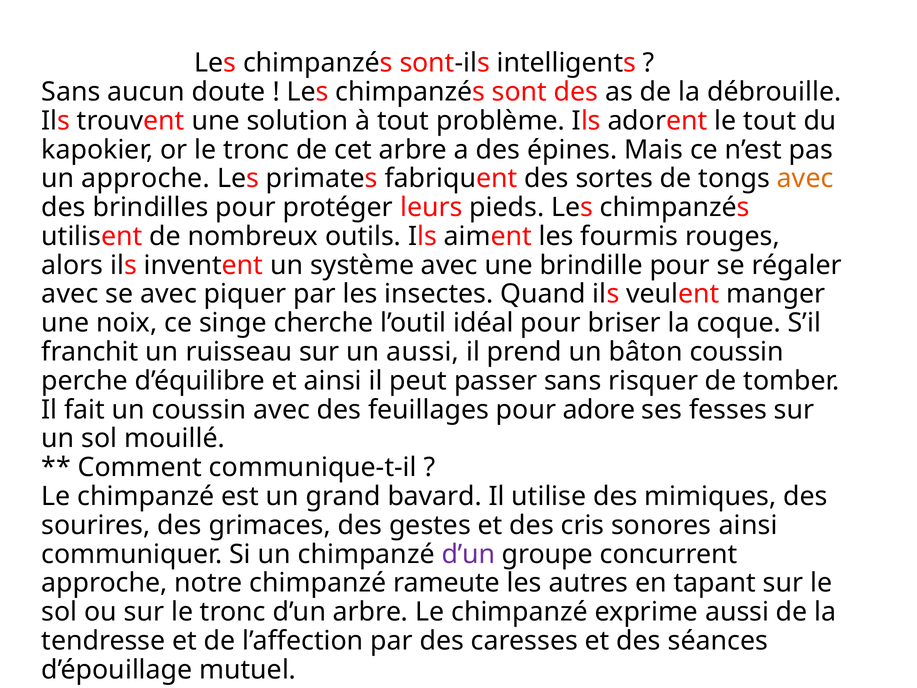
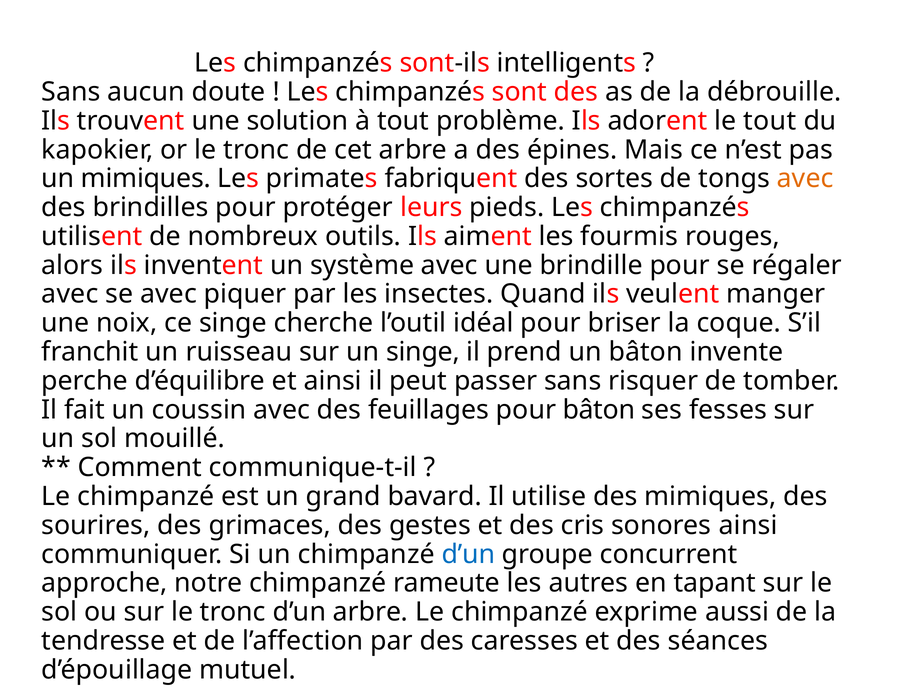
un approche: approche -> mimiques (146, 179)
un aussi: aussi -> singe (423, 352)
bâton coussin: coussin -> invente (737, 352)
pour adore: adore -> bâton (599, 410)
d’un colour: purple -> blue (468, 554)
